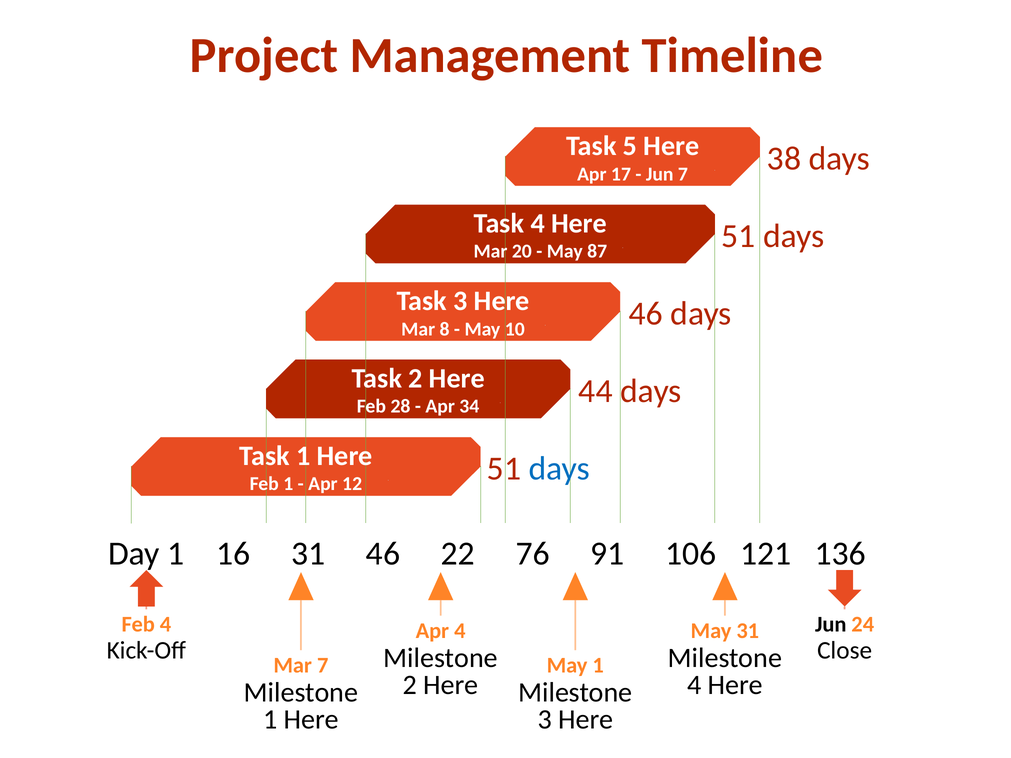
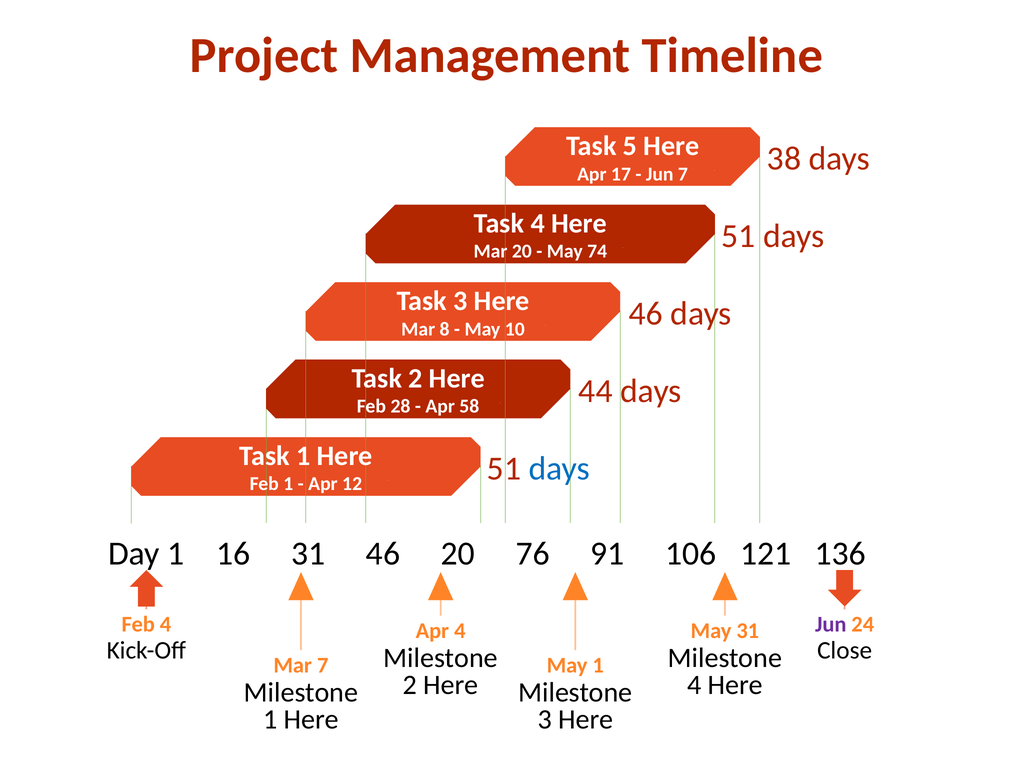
87: 87 -> 74 (597, 252)
34: 34 -> 58 (469, 407)
46 22: 22 -> 20 (458, 554)
Jun colour: black -> purple (831, 625)
